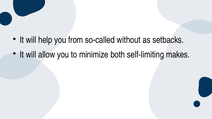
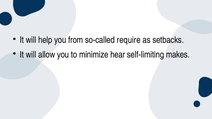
without: without -> require (129, 40)
both: both -> hear (118, 55)
